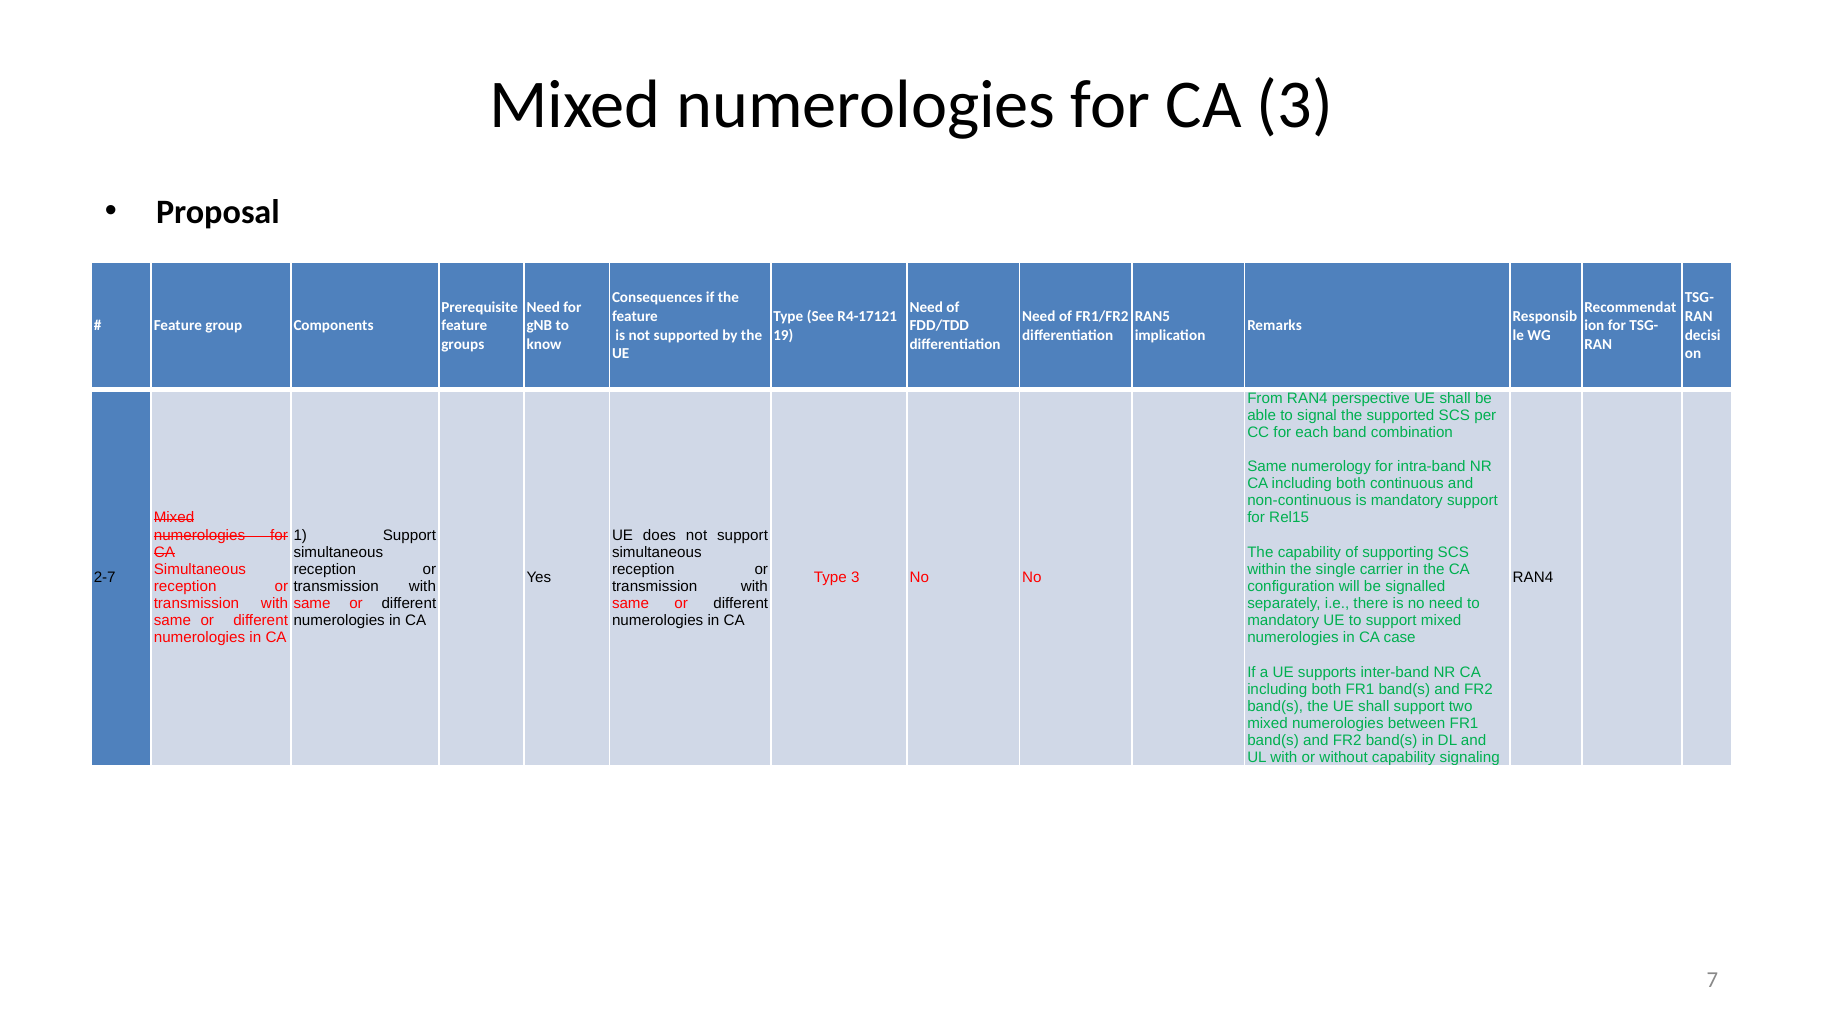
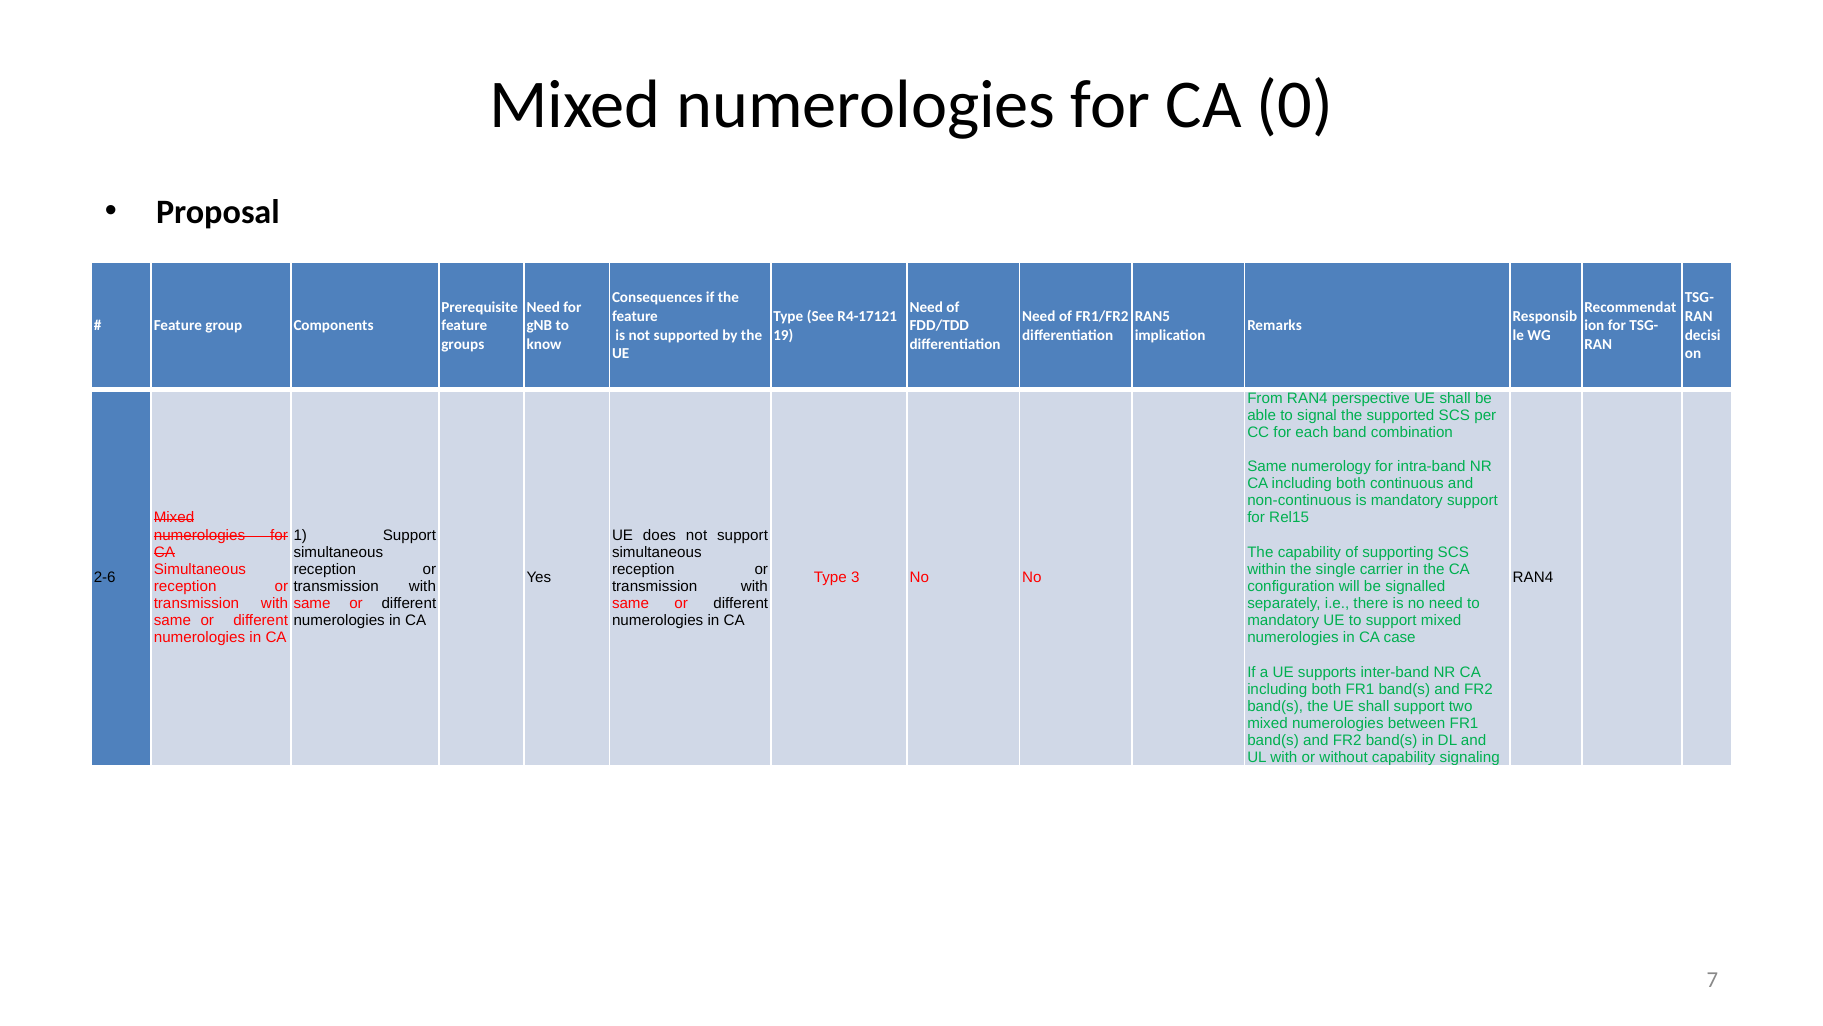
CA 3: 3 -> 0 (1295, 105)
2-7: 2-7 -> 2-6 (105, 578)
